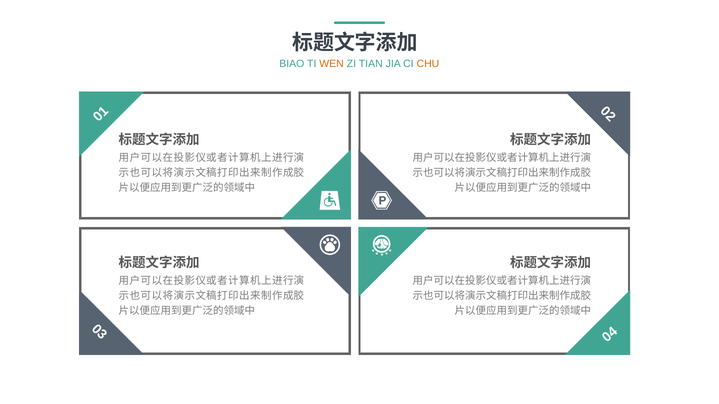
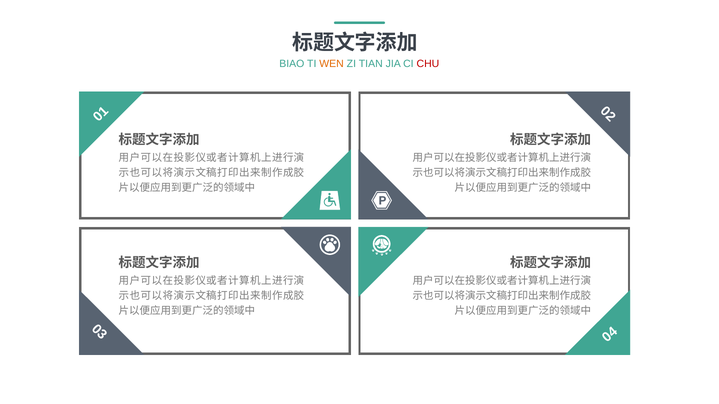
CHU colour: orange -> red (428, 64)
